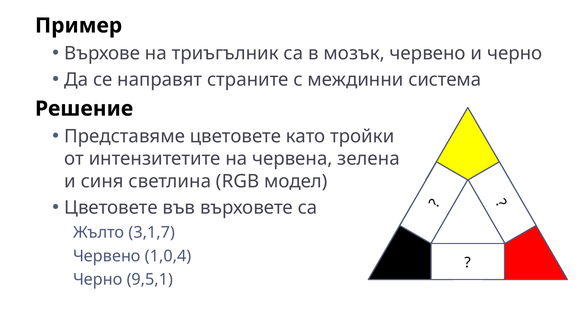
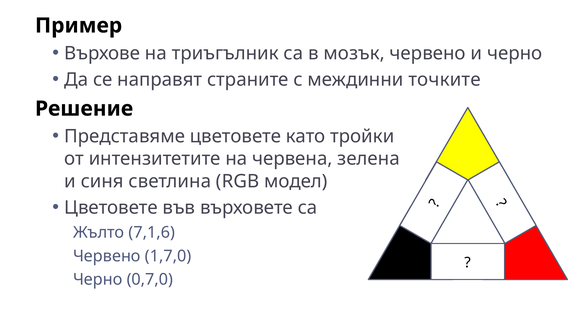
система: система -> точките (445, 80)
3,1,7: 3,1,7 -> 7,1,6 (152, 233)
1,0,4: 1,0,4 -> 1,7,0 (168, 256)
9,5,1: 9,5,1 -> 0,7,0 (150, 280)
